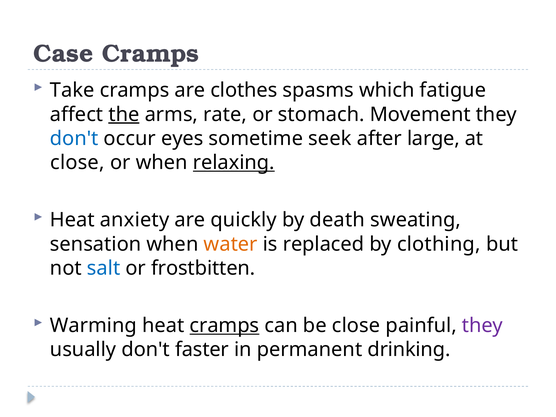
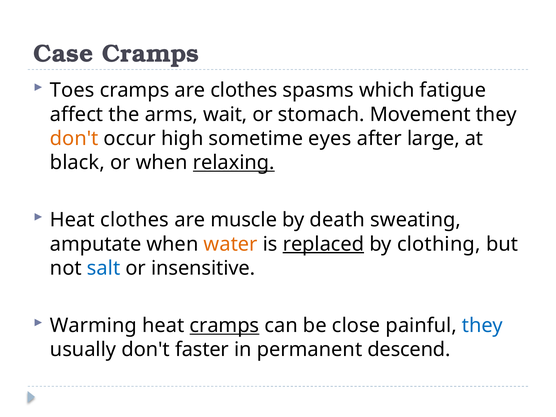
Take: Take -> Toes (72, 90)
the underline: present -> none (124, 114)
rate: rate -> wait (225, 114)
don't colour: blue -> orange (74, 138)
eyes: eyes -> high (182, 138)
seek: seek -> eyes (330, 138)
close: close -> black (77, 163)
Heat anxiety: anxiety -> clothes (135, 220)
quickly: quickly -> muscle (244, 220)
sensation: sensation -> amputate (96, 244)
replaced underline: none -> present (323, 244)
frostbitten: frostbitten -> insensitive (203, 268)
they colour: purple -> blue (482, 326)
drinking: drinking -> descend (409, 350)
